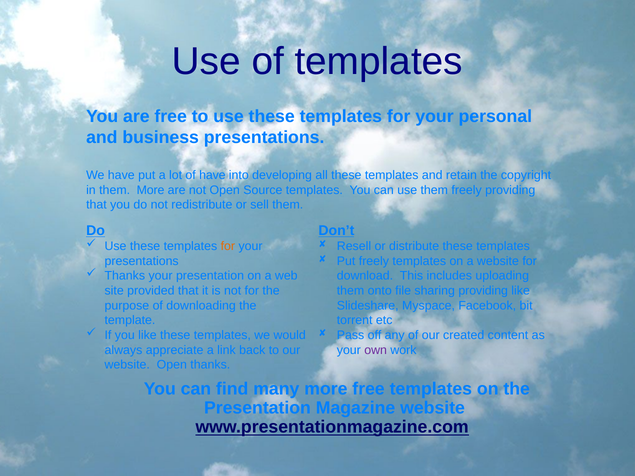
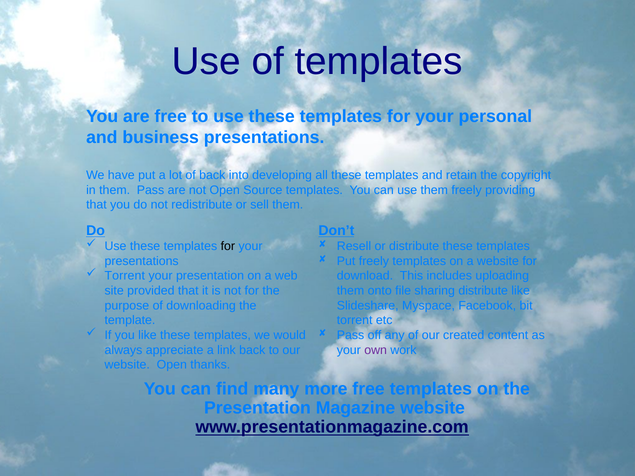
of have: have -> back (212, 175)
them More: More -> Pass (151, 190)
for colour: orange -> black (228, 246)
Thanks: Thanks -> Torrent (125, 276)
sharing providing: providing -> distribute (483, 291)
